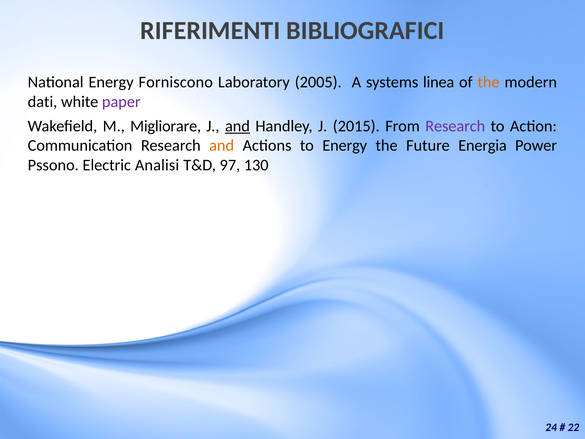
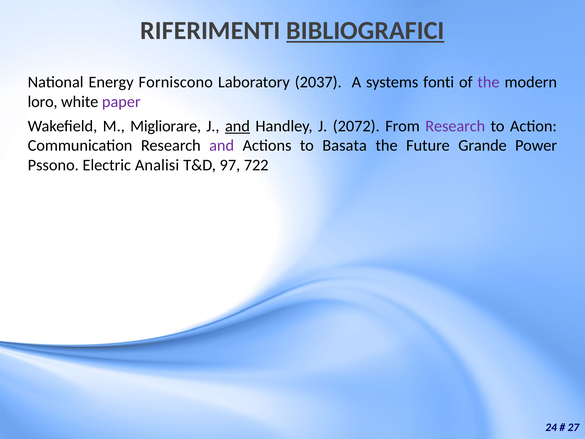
BIBLIOGRAFICI underline: none -> present (365, 31)
2005: 2005 -> 2037 (318, 82)
linea: linea -> fonti (439, 82)
the colour: orange -> purple (488, 82)
dati: dati -> loro (43, 102)
2015: 2015 -> 2072 (356, 126)
and colour: orange -> purple (222, 146)
to Energy: Energy -> Basata (345, 146)
Energia: Energia -> Grande (482, 146)
130: 130 -> 722 (256, 165)
22: 22 -> 27 (573, 427)
